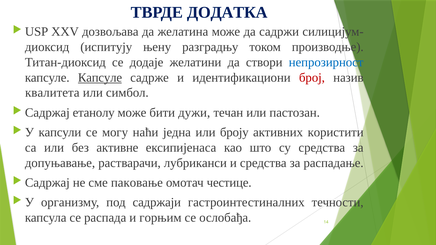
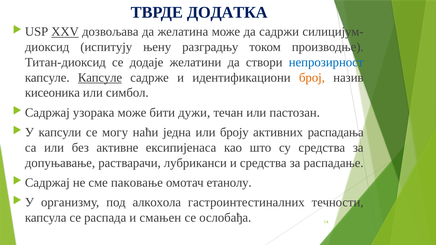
XXV underline: none -> present (65, 32)
број colour: red -> orange (312, 78)
квалитета: квалитета -> кисеоника (52, 93)
етанолу: етанолу -> узорака (94, 113)
користити: користити -> распадања (336, 132)
честице: честице -> етанолу (229, 183)
садржаји: садржаји -> алкохола (157, 203)
горњим: горњим -> смањен (160, 218)
